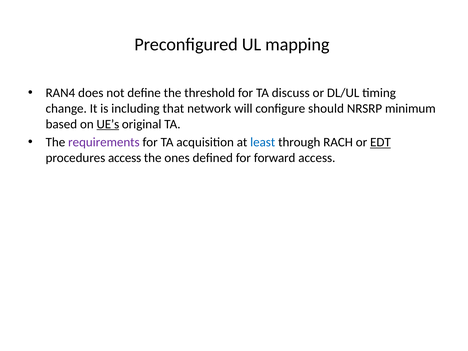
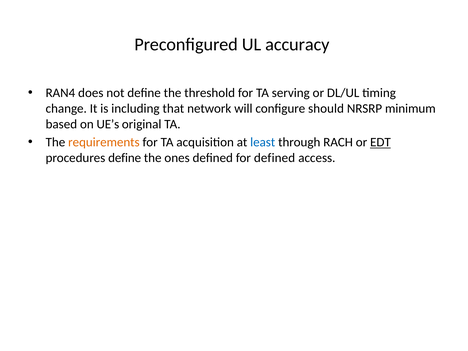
mapping: mapping -> accuracy (297, 45)
discuss: discuss -> serving (291, 93)
UE’s underline: present -> none (108, 124)
requirements colour: purple -> orange (104, 142)
procedures access: access -> define (125, 158)
for forward: forward -> defined (275, 158)
